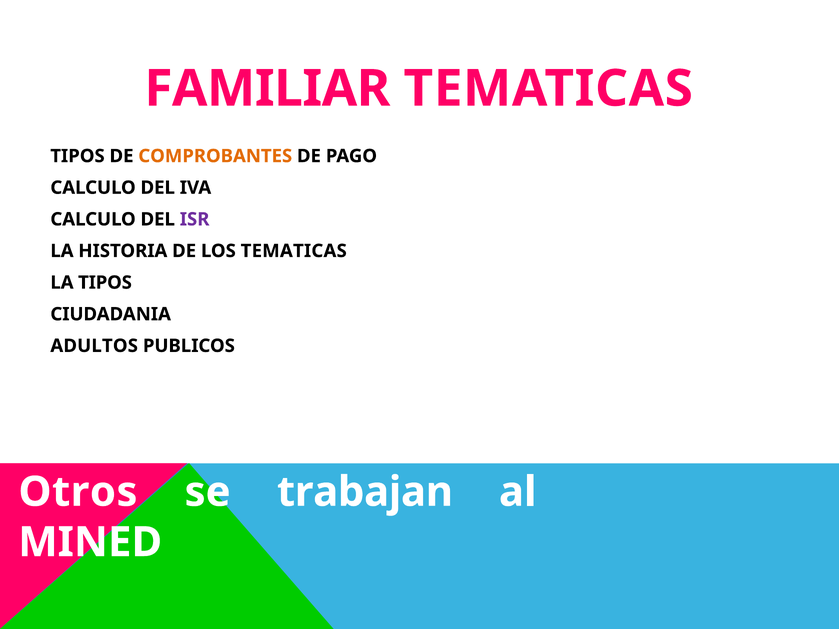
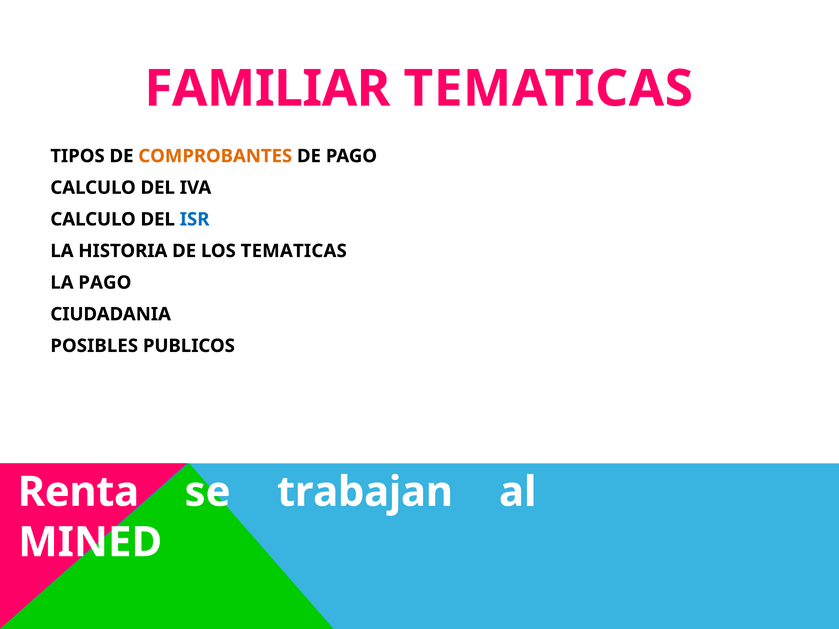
ISR colour: purple -> blue (195, 219)
LA TIPOS: TIPOS -> PAGO (105, 283)
ADULTOS: ADULTOS -> POSIBLES (94, 346)
Otros: Otros -> Renta (78, 492)
